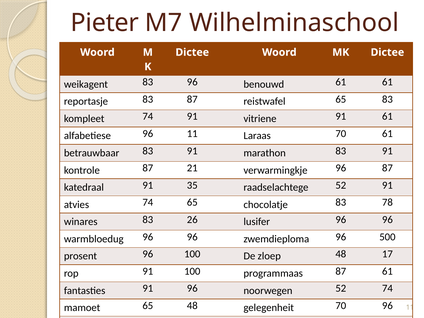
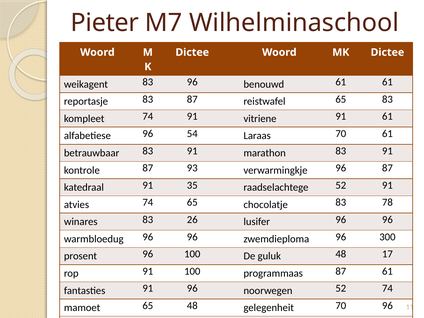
96 11: 11 -> 54 (192, 134)
21: 21 -> 93 (192, 168)
500: 500 -> 300 (387, 237)
zloep: zloep -> guluk (269, 256)
